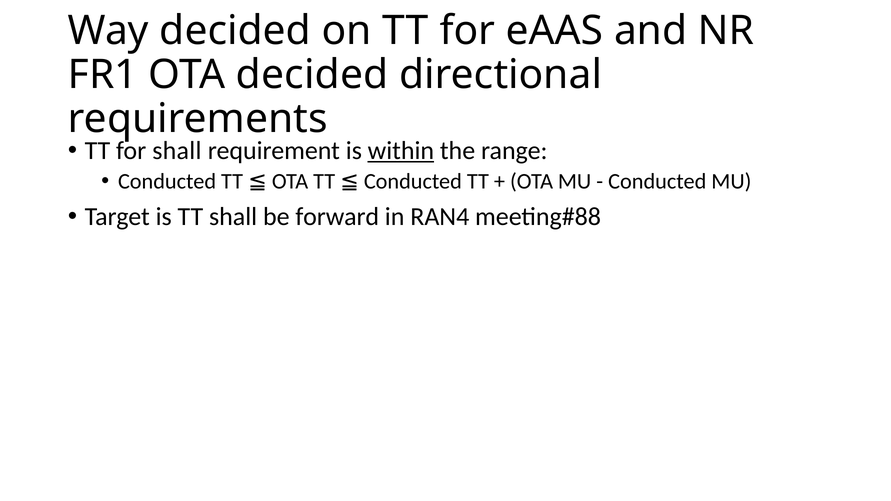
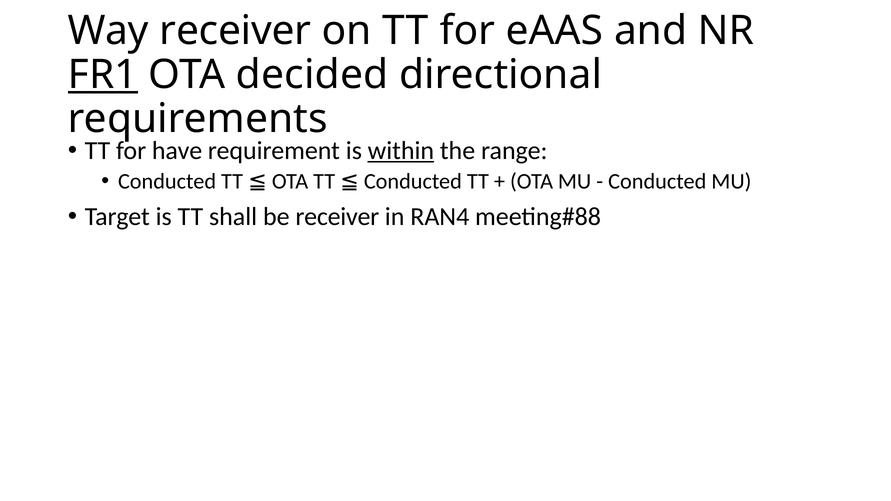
Way decided: decided -> receiver (235, 31)
FR1 underline: none -> present (103, 75)
for shall: shall -> have (177, 151)
be forward: forward -> receiver (337, 217)
